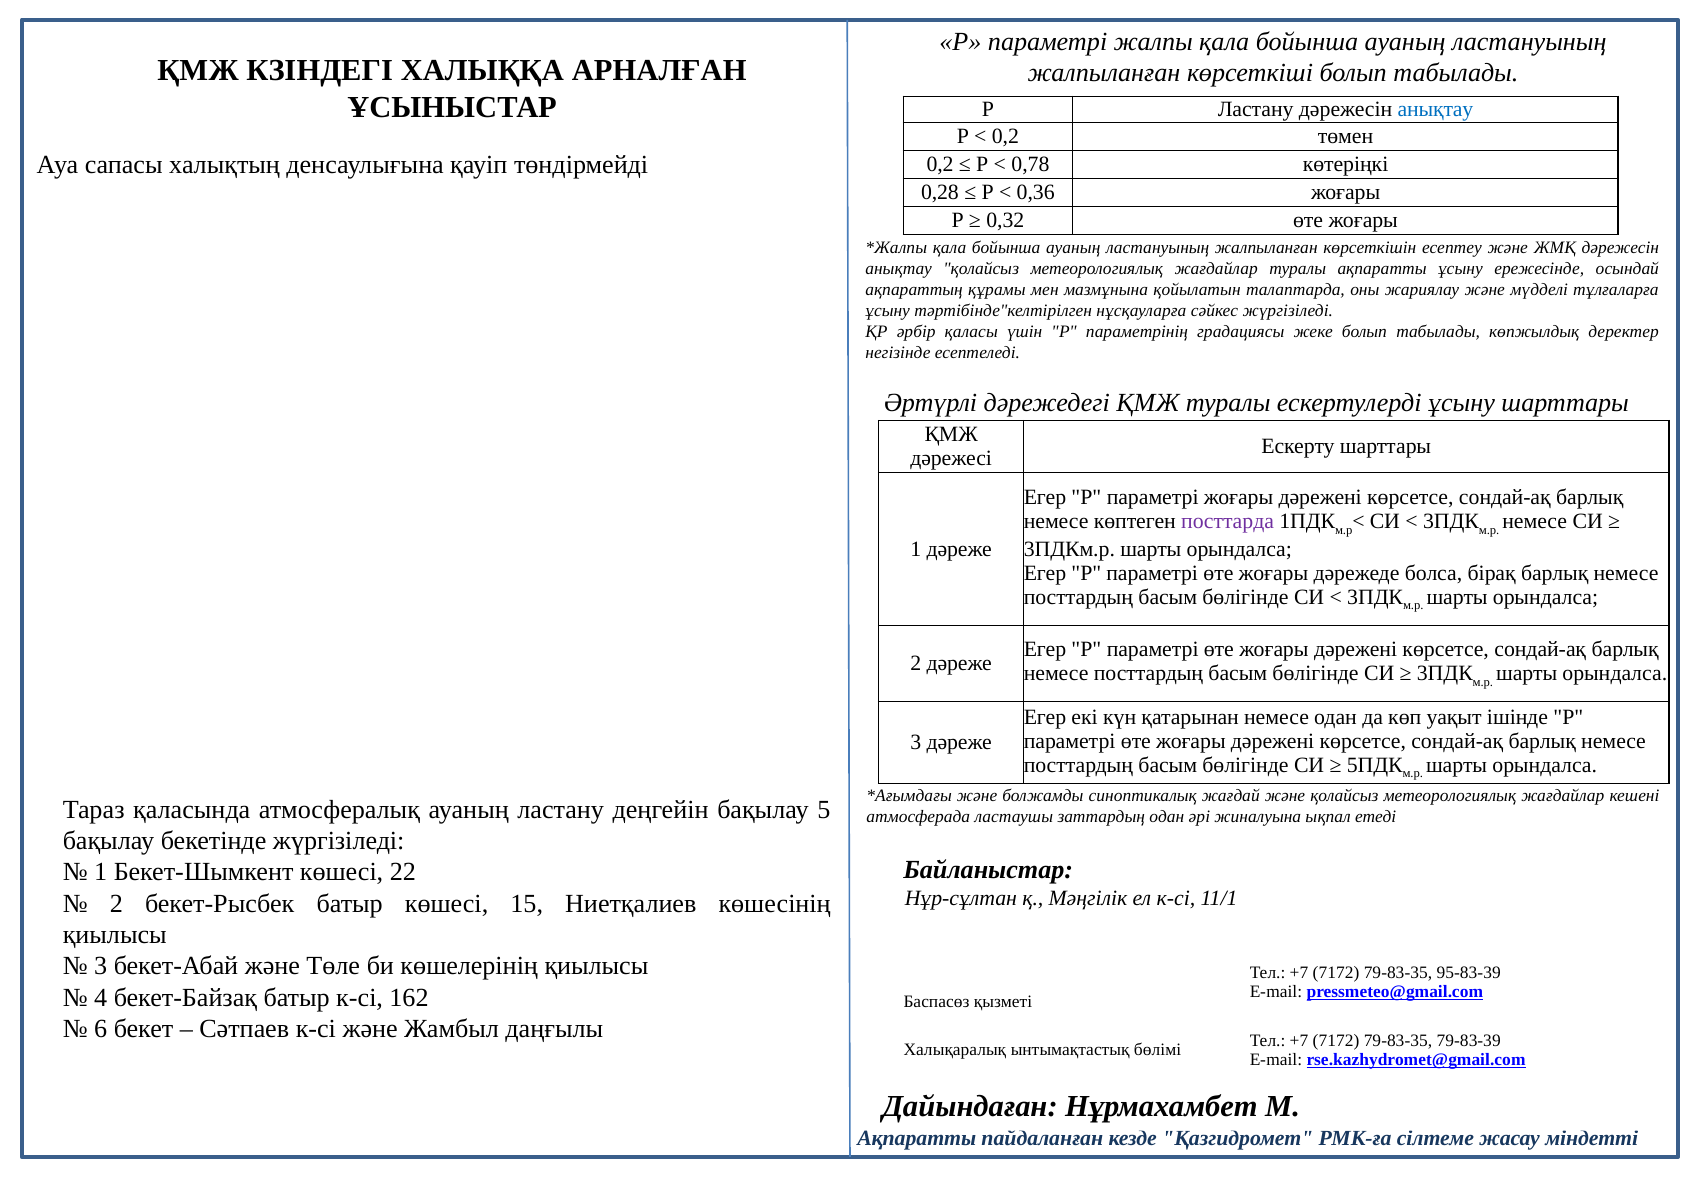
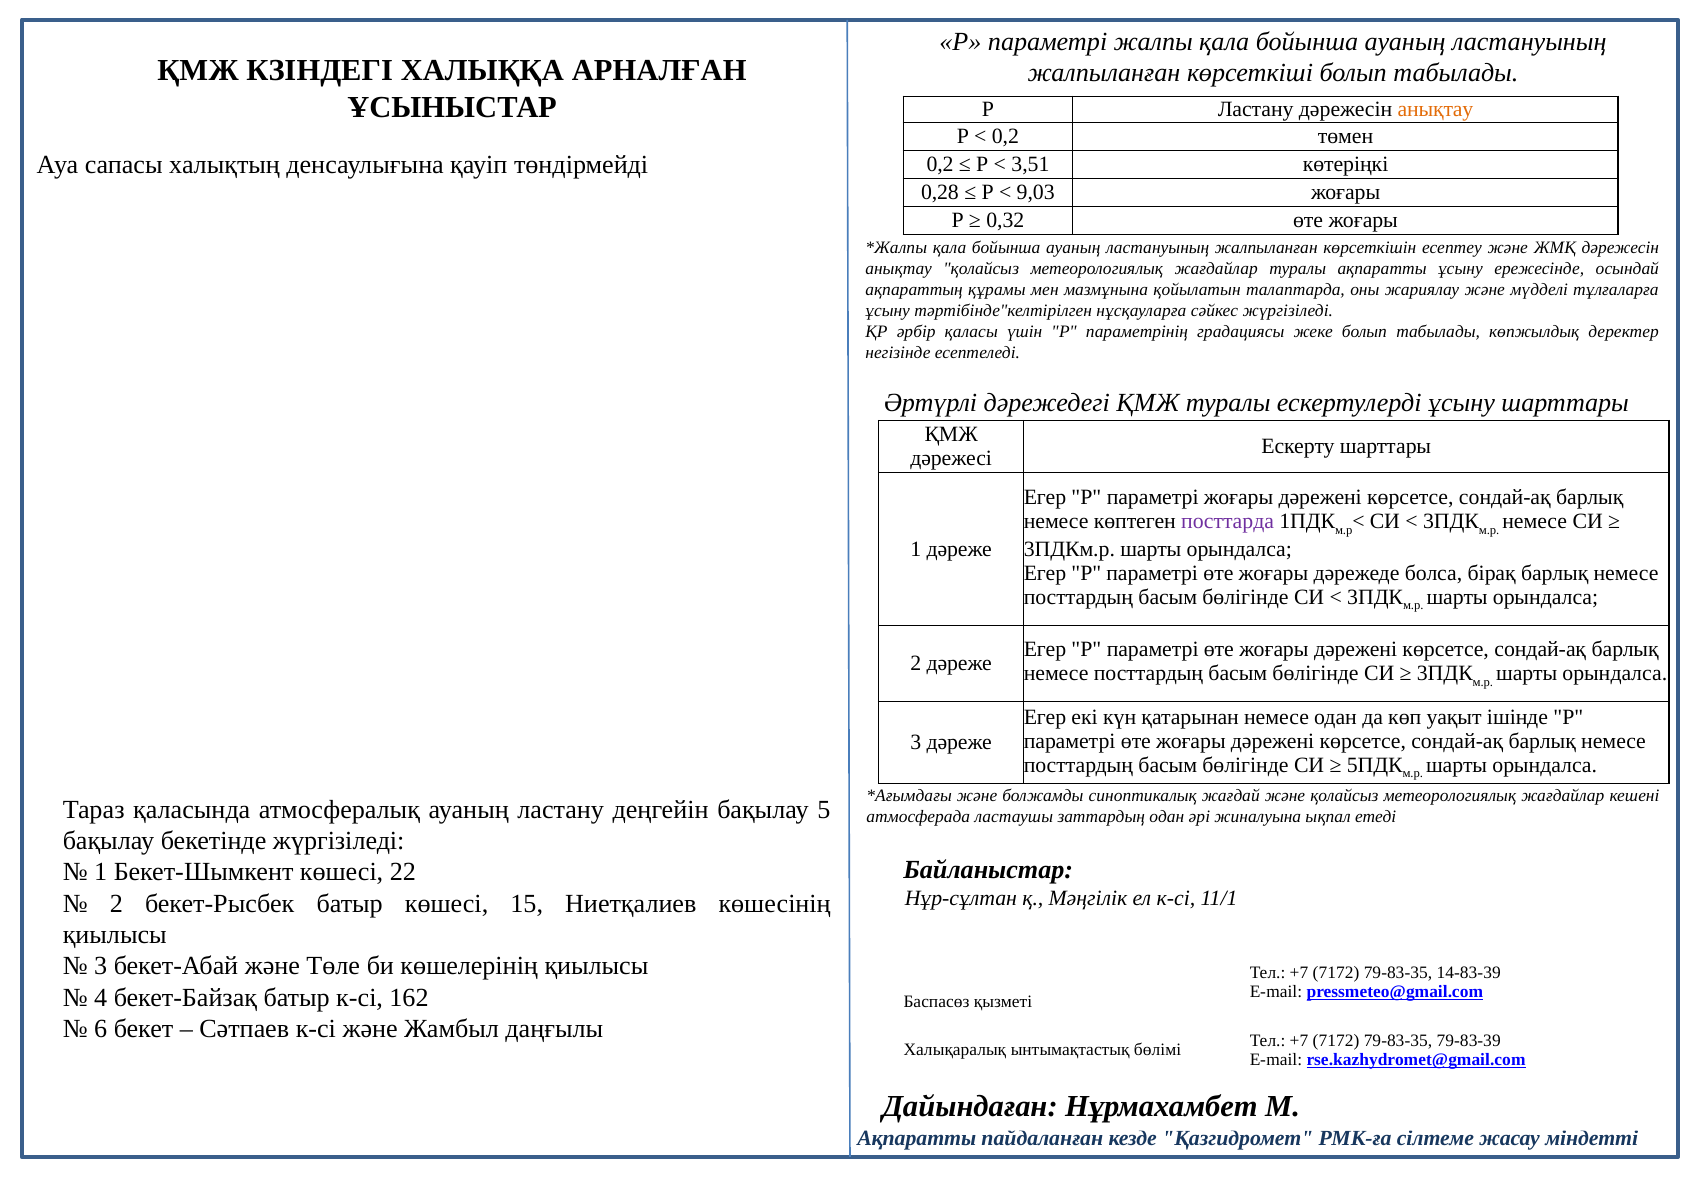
анықтау colour: blue -> orange (1436, 109)
0,78: 0,78 -> 3,51 (1030, 164)
0,36: 0,36 -> 9,03 (1036, 192)
95-83-39: 95-83-39 -> 14-83-39 (1469, 972)
